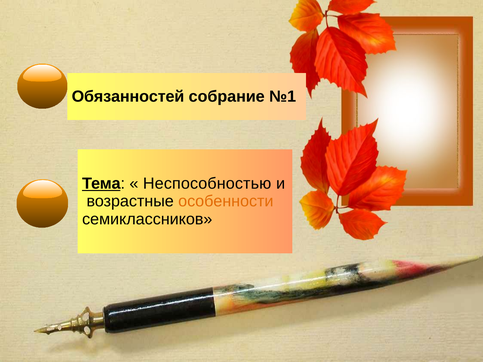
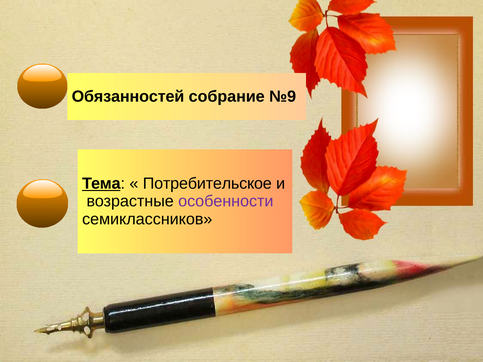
№1: №1 -> №9 (283, 97)
Неспособностью: Неспособностью -> Потребительское (207, 183)
особенности colour: orange -> purple (226, 201)
